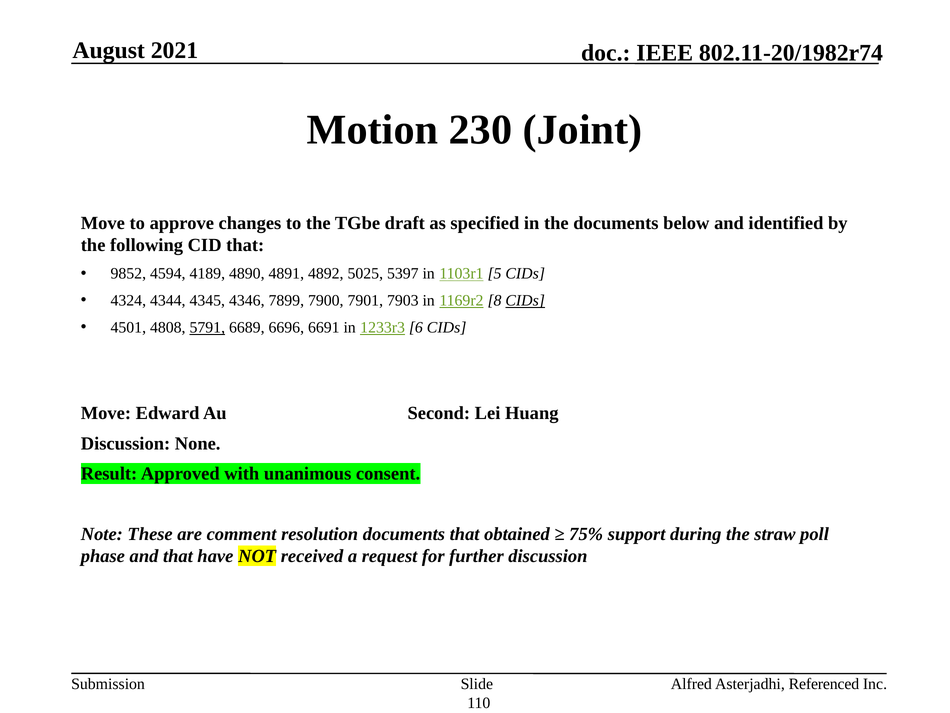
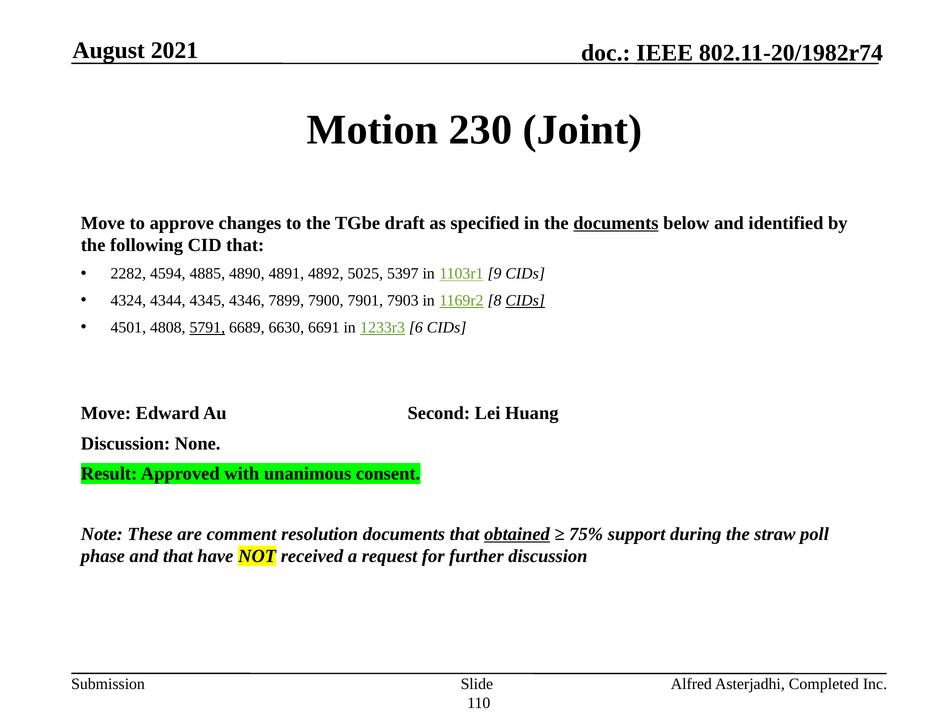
documents underline: none -> present (616, 223)
9852: 9852 -> 2282 (128, 273)
4189: 4189 -> 4885 (207, 273)
5: 5 -> 9 (495, 273)
6696: 6696 -> 6630 (286, 327)
obtained underline: none -> present (517, 534)
Referenced: Referenced -> Completed (824, 683)
